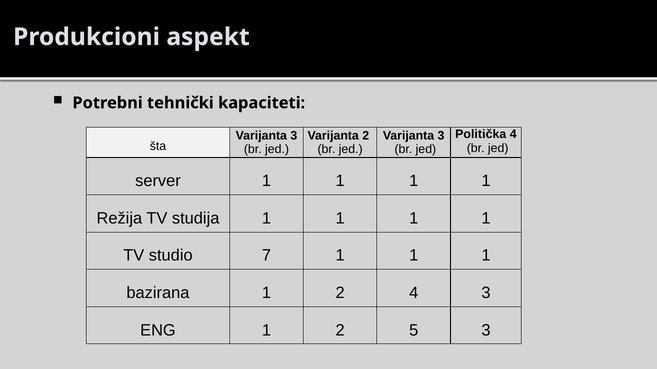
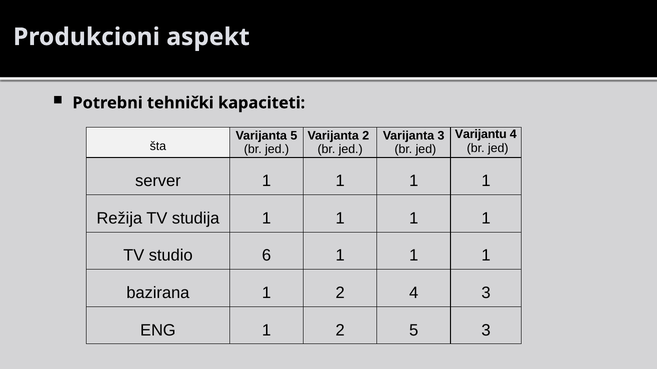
Politička: Politička -> Varijantu (481, 134)
3: 3 -> 5 (294, 136)
7: 7 -> 6 (267, 256)
